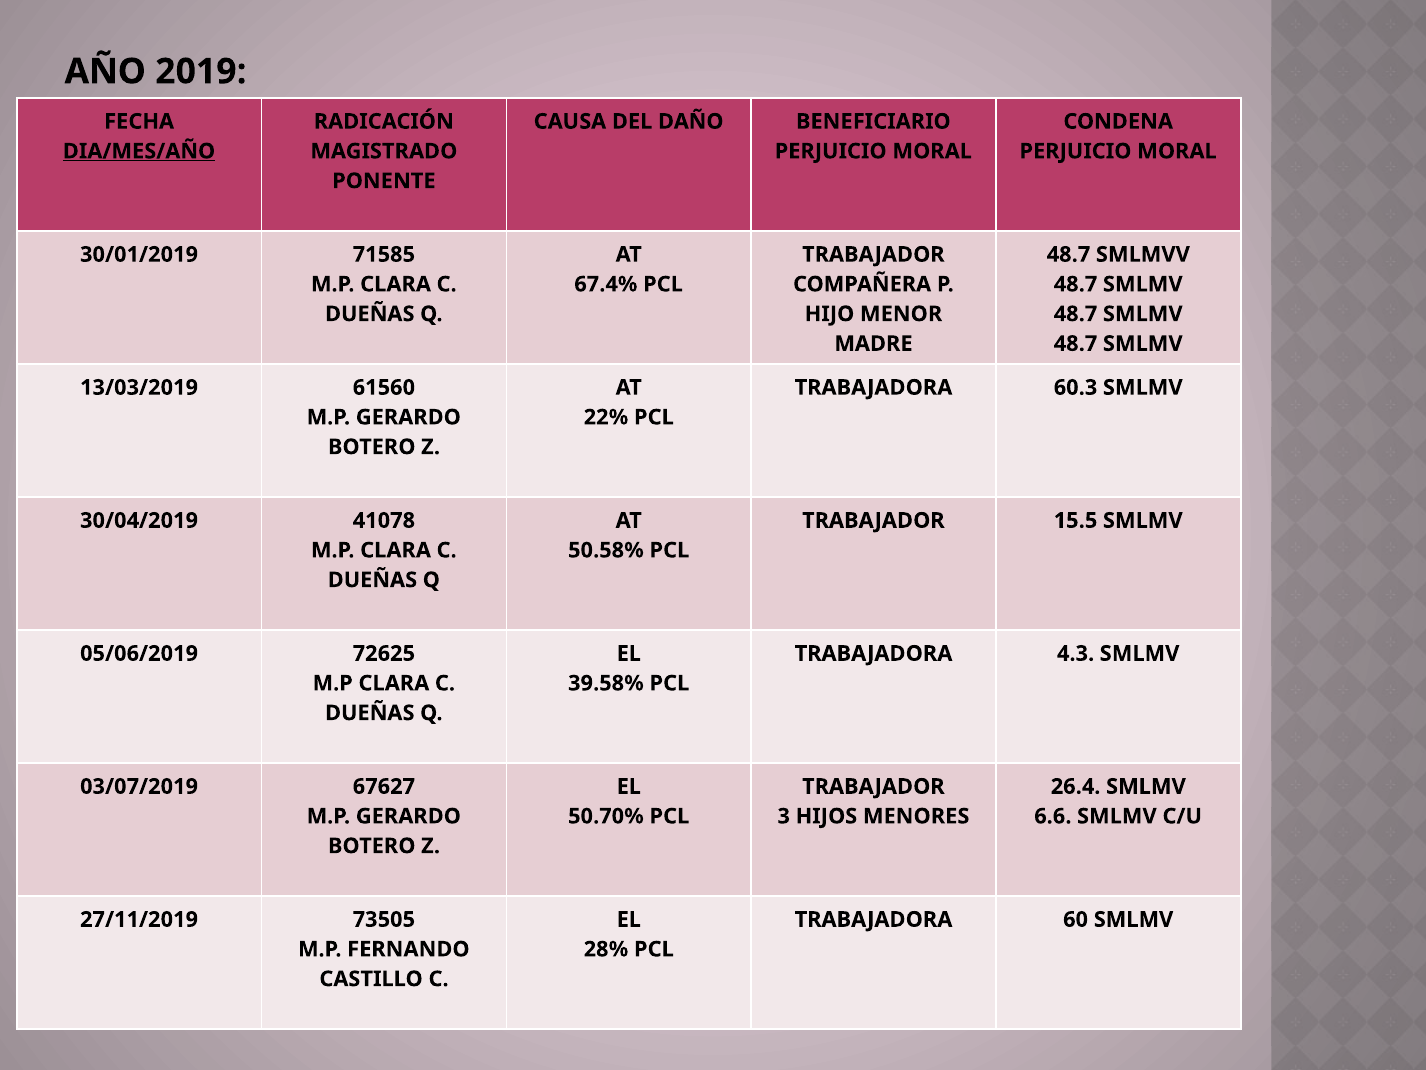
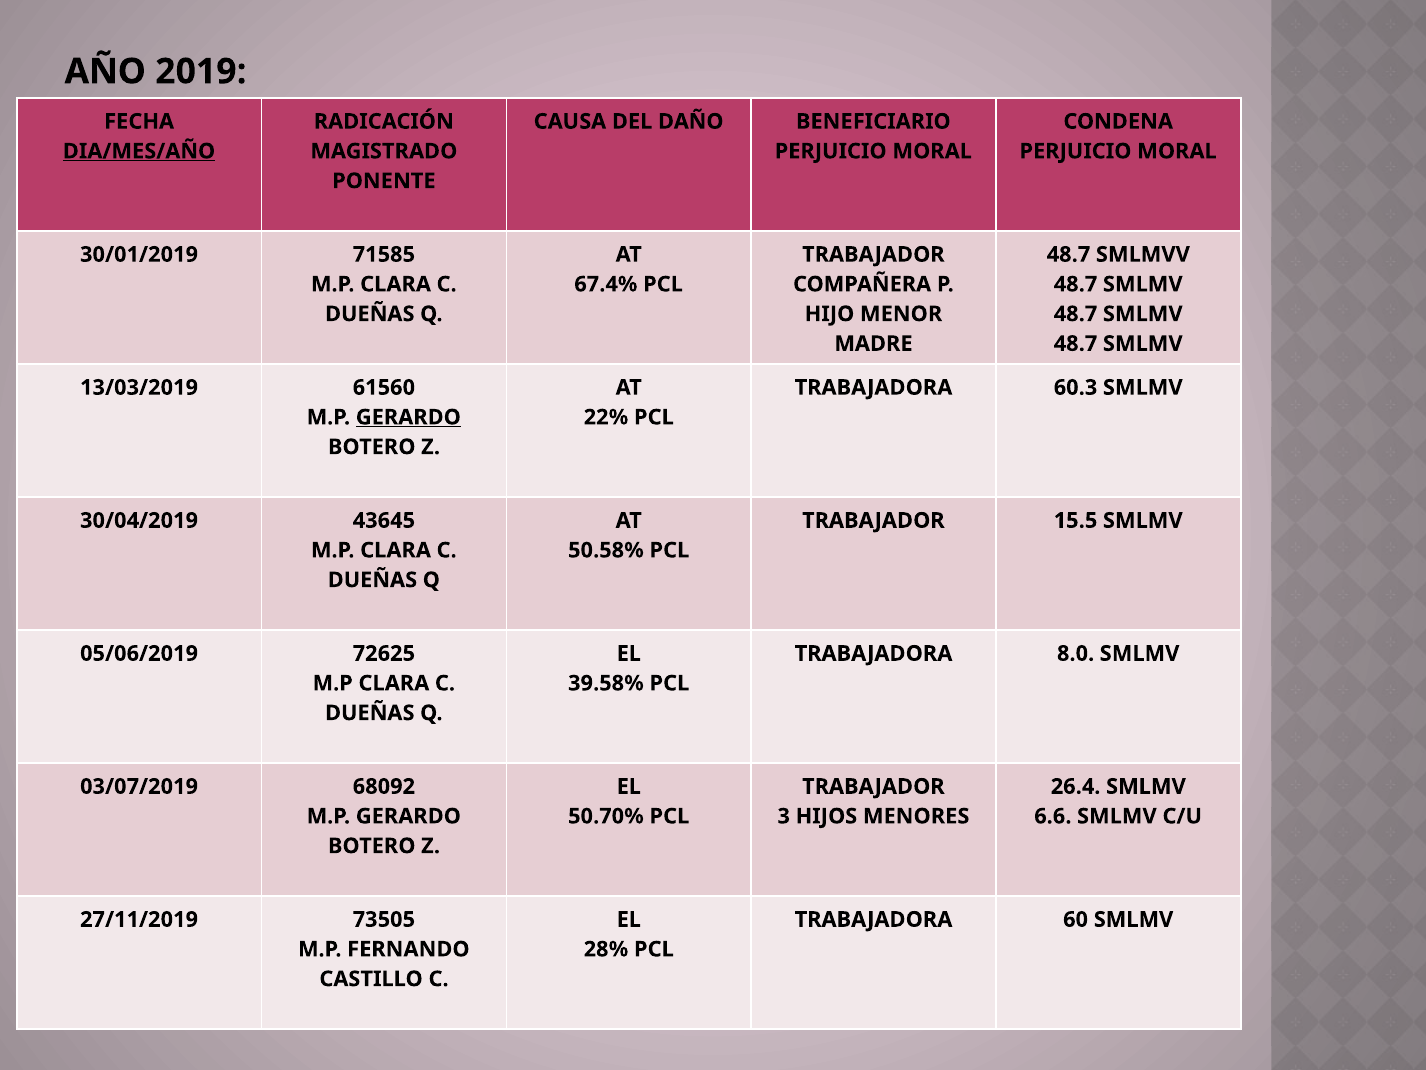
GERARDO underline: none -> present (408, 417)
41078: 41078 -> 43645 (384, 520)
4.3: 4.3 -> 8.0 (1076, 653)
67627: 67627 -> 68092 (384, 786)
